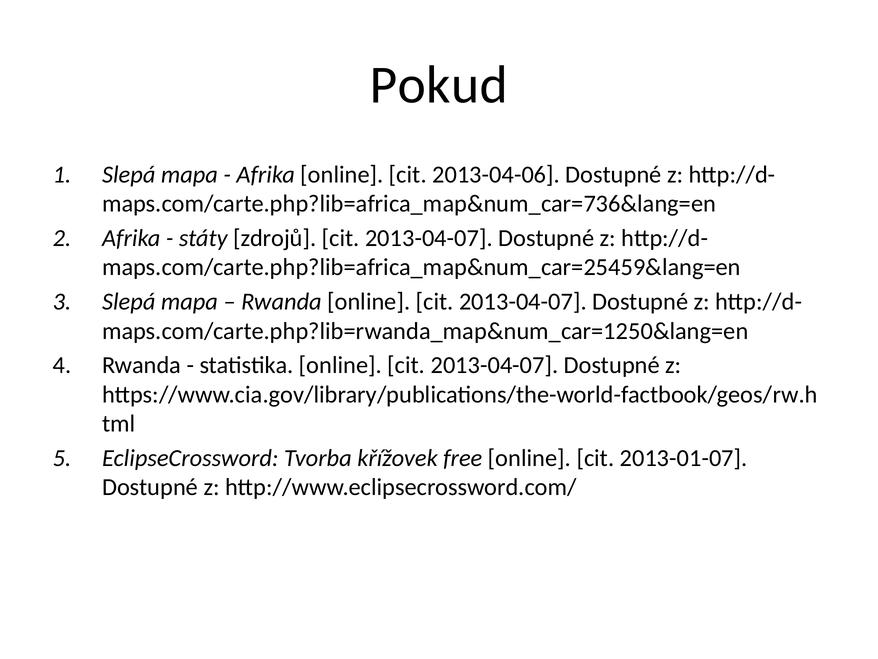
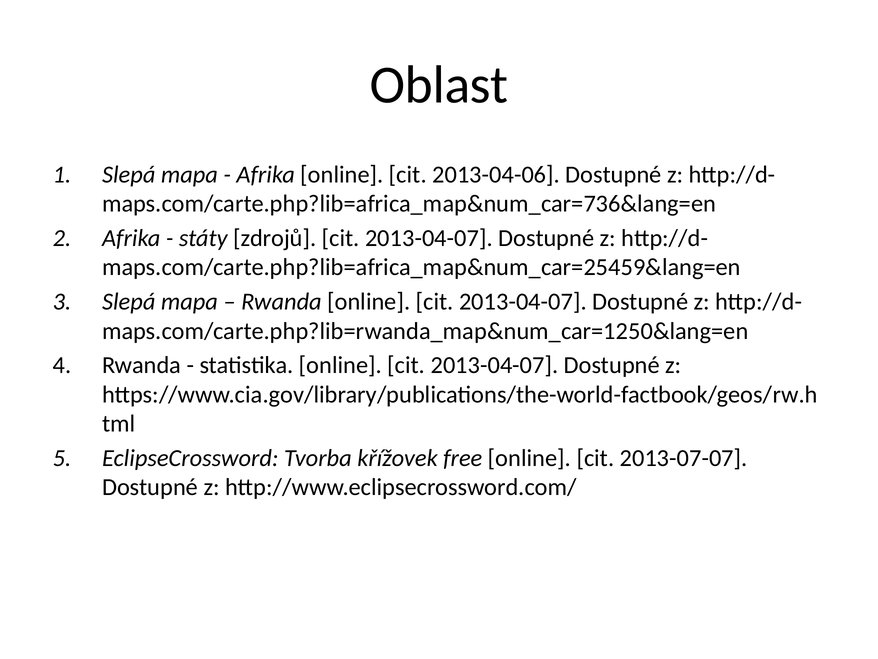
Pokud: Pokud -> Oblast (439, 85)
2013-01-07: 2013-01-07 -> 2013-07-07 (684, 458)
